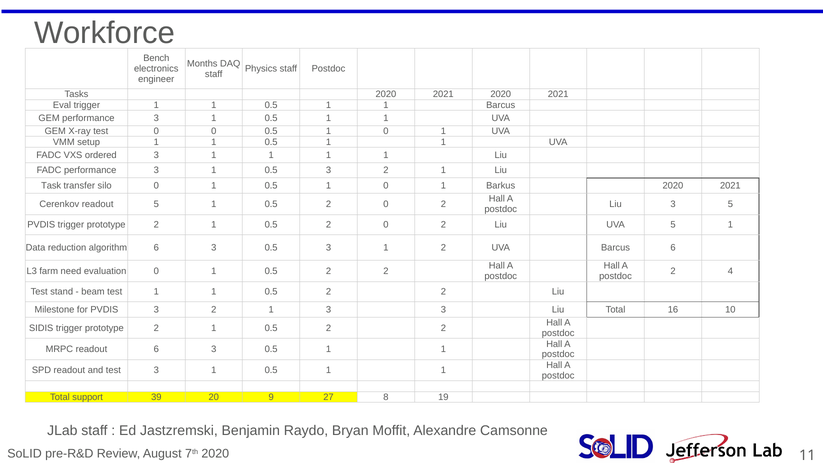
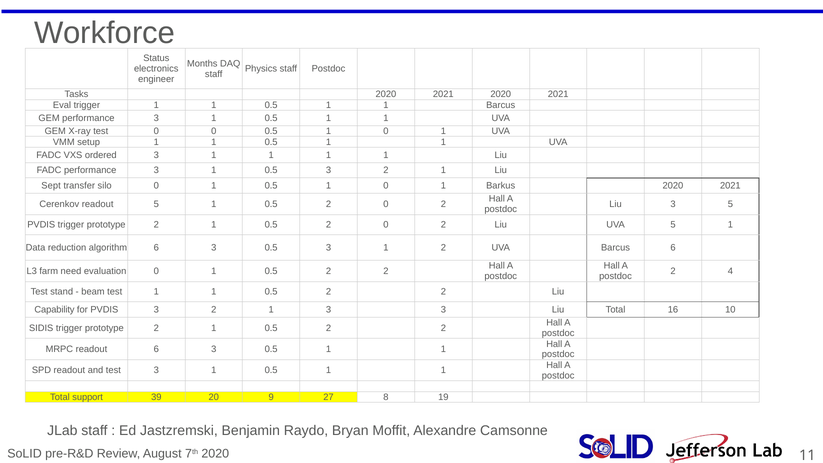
Bench: Bench -> Status (156, 58)
Task: Task -> Sept (51, 186)
Milestone: Milestone -> Capability (54, 310)
